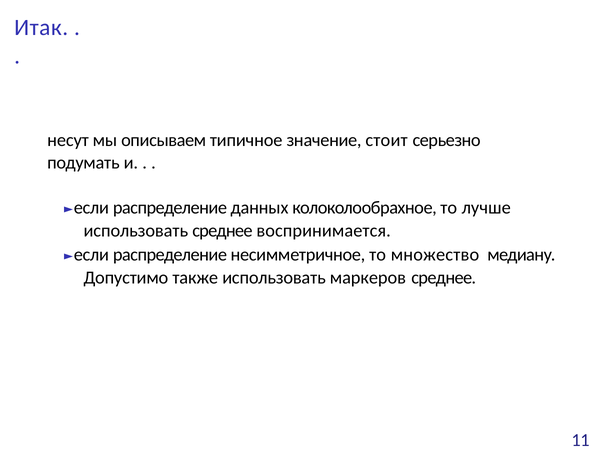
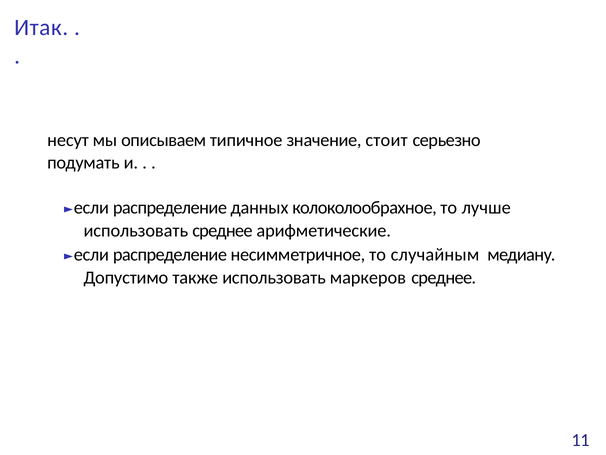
воспринимается: воспринимается -> арифметические (324, 231)
множество: множество -> случайным (435, 255)
